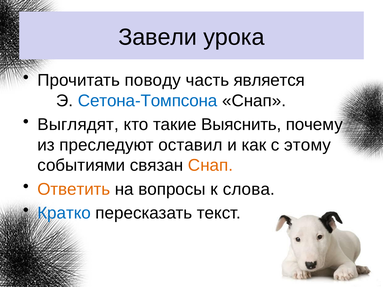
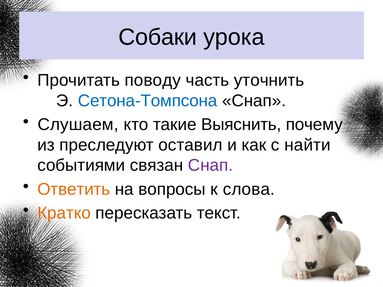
Завели: Завели -> Собаки (158, 37)
является: является -> уточнить (269, 80)
Выглядят: Выглядят -> Слушаем (78, 125)
этому: этому -> найти (308, 145)
Снап colour: orange -> purple (211, 165)
Кратко colour: blue -> orange (64, 213)
